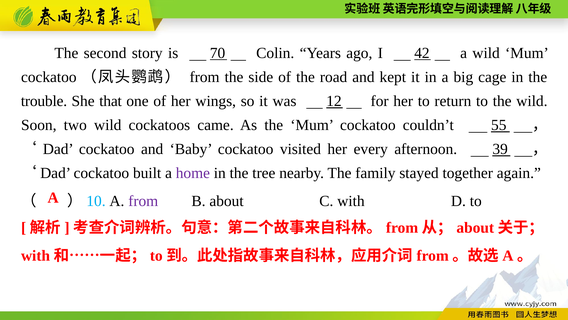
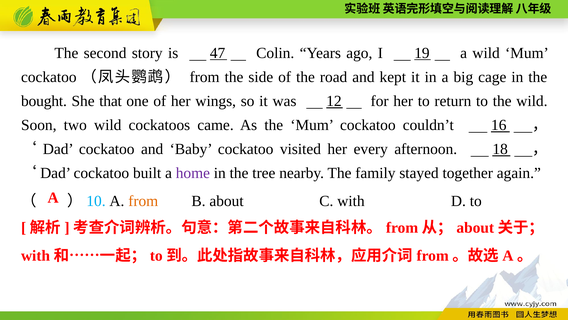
70: 70 -> 47 (218, 53)
42: 42 -> 19 (422, 53)
trouble: trouble -> bought (44, 101)
55: 55 -> 16 (499, 125)
39: 39 -> 18 (500, 149)
from colour: purple -> orange (143, 201)
